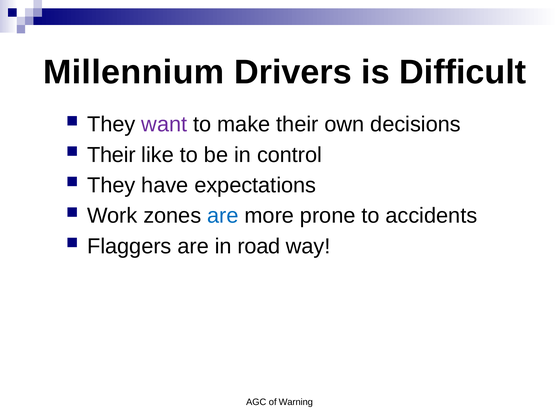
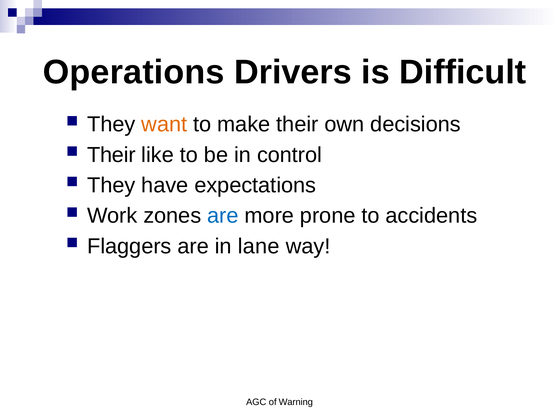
Millennium: Millennium -> Operations (134, 72)
want colour: purple -> orange (164, 124)
road: road -> lane (259, 246)
